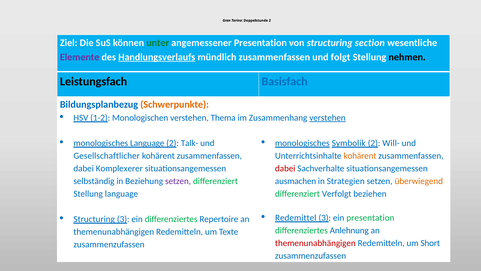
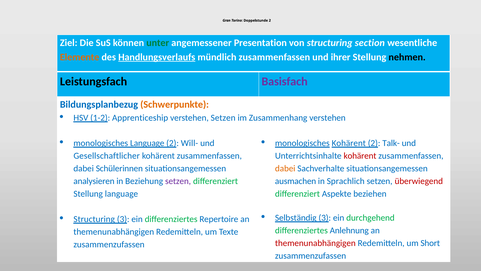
Elemente colour: purple -> orange (80, 57)
folgt: folgt -> ihrer (341, 57)
Basisfach colour: blue -> purple (285, 81)
Monologischen: Monologischen -> Apprenticeship (140, 118)
verstehen Thema: Thema -> Setzen (223, 118)
verstehen underline: present -> none (328, 118)
Talk-: Talk- -> Will- (190, 143)
monologisches Symbolik: Symbolik -> Kohärent (349, 143)
Will-: Will- -> Talk- (391, 143)
kohärent colour: orange -> red (360, 156)
Komplexerer: Komplexerer -> Schülerinnen (119, 168)
dabei colour: red -> orange (285, 168)
selbständig: selbständig -> analysieren (94, 181)
Strategien: Strategien -> Sprachlich (346, 181)
überwiegend colour: orange -> red (419, 181)
Verfolgt: Verfolgt -> Aspekte (337, 194)
Redemittel: Redemittel -> Selbständig (296, 218)
ein presentation: presentation -> durchgehend (370, 218)
